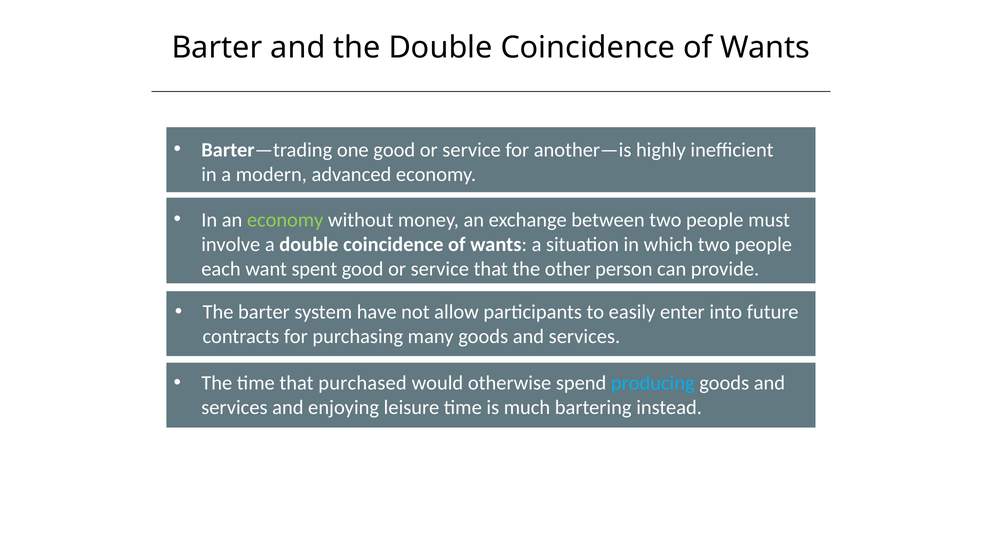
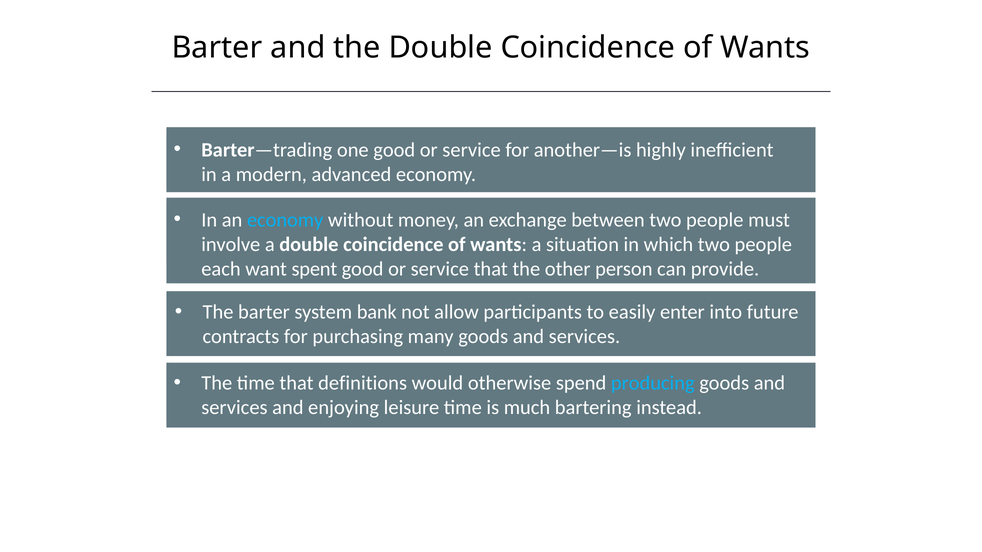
economy colour: light green -> light blue (285, 220)
have: have -> bank (377, 312)
purchased: purchased -> definitions (363, 383)
